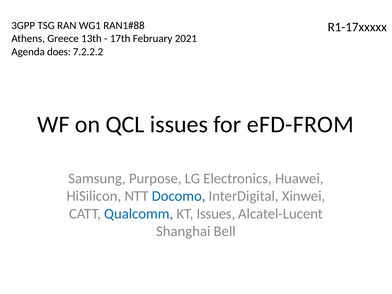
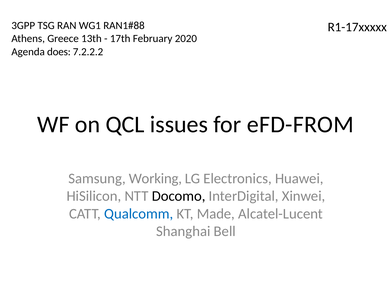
2021: 2021 -> 2020 (186, 39)
Purpose: Purpose -> Working (155, 178)
Docomo colour: blue -> black (179, 196)
KT Issues: Issues -> Made (216, 214)
